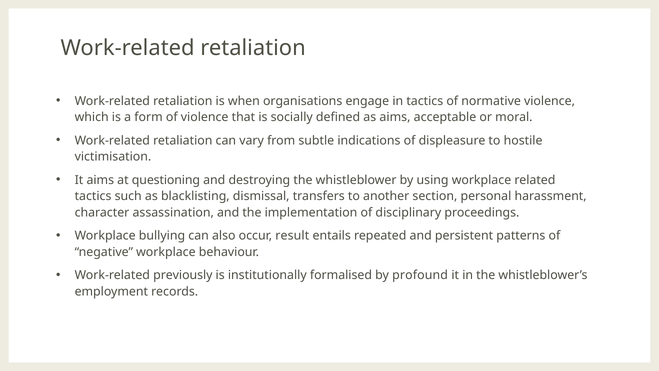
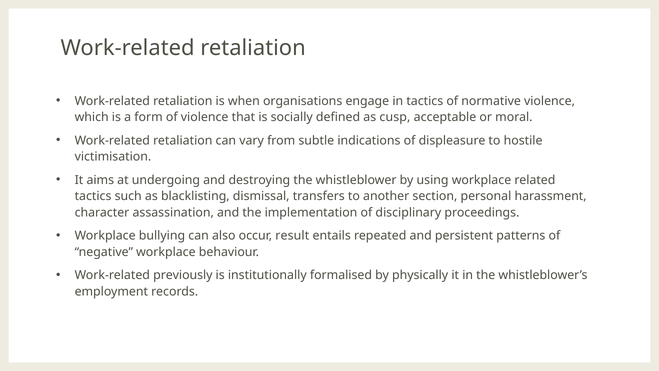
as aims: aims -> cusp (395, 117)
questioning: questioning -> undergoing (166, 180)
profound: profound -> physically (420, 275)
